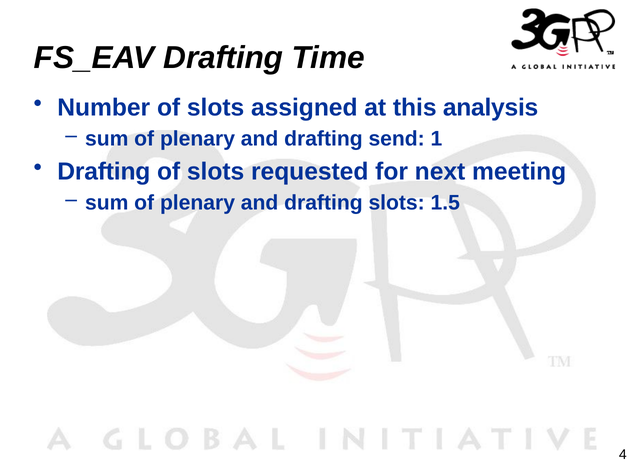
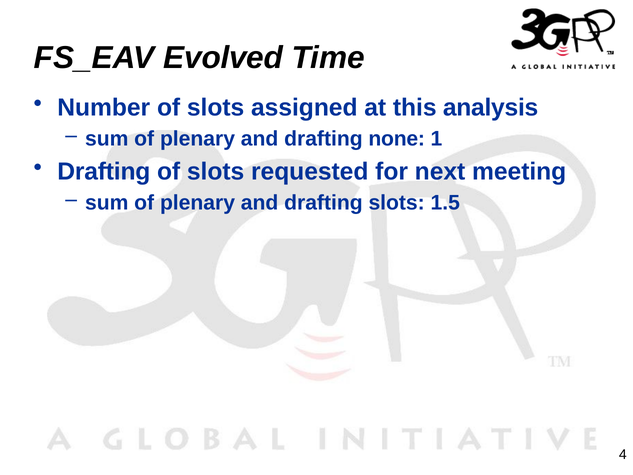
FS_EAV Drafting: Drafting -> Evolved (223, 58)
send: send -> none (397, 139)
